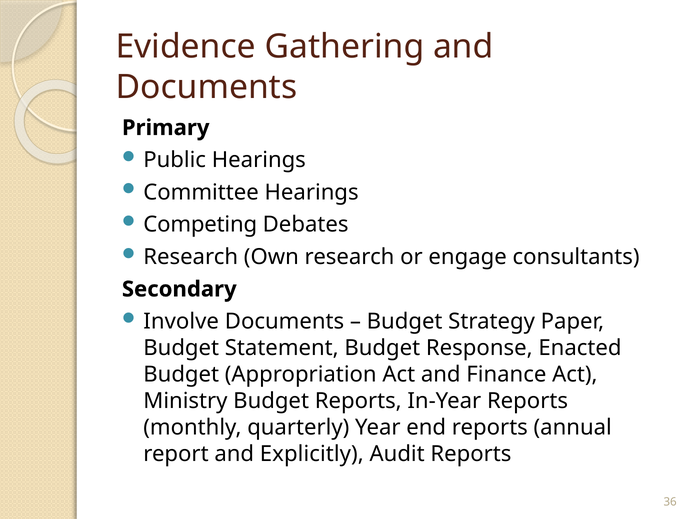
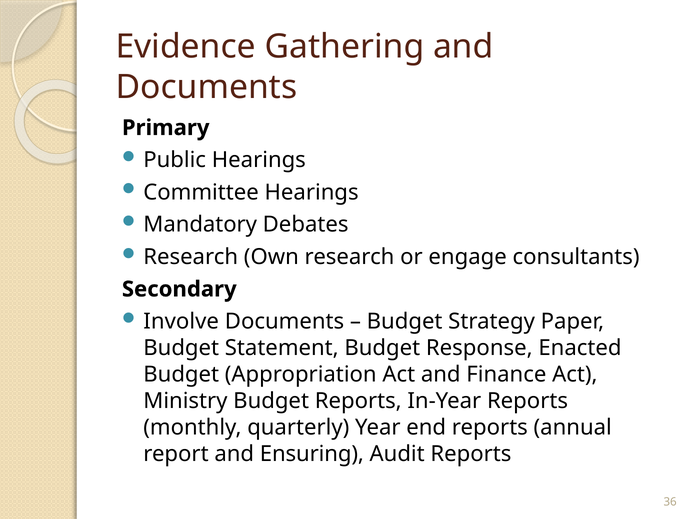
Competing: Competing -> Mandatory (200, 225)
Explicitly: Explicitly -> Ensuring (312, 455)
